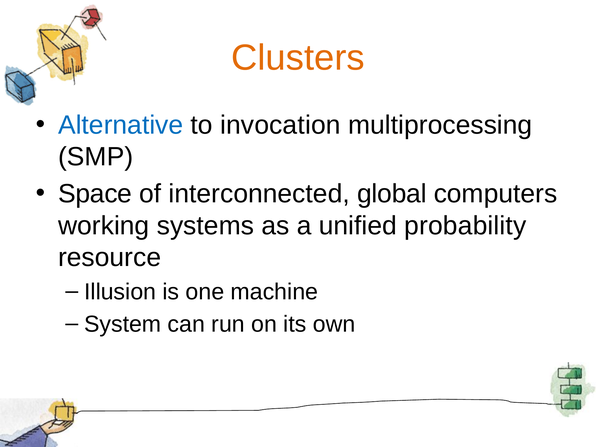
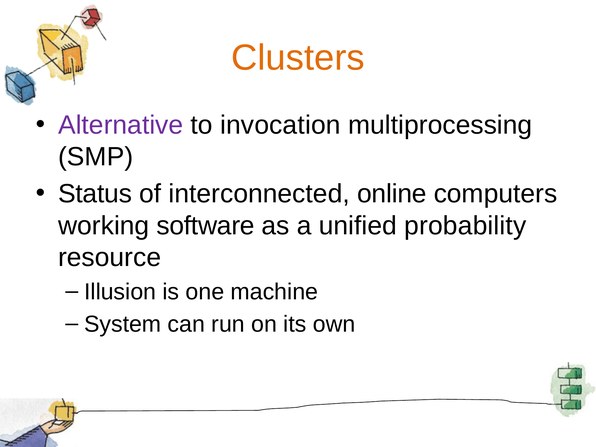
Alternative colour: blue -> purple (121, 125)
Space: Space -> Status (95, 194)
global: global -> online (392, 194)
systems: systems -> software (206, 226)
